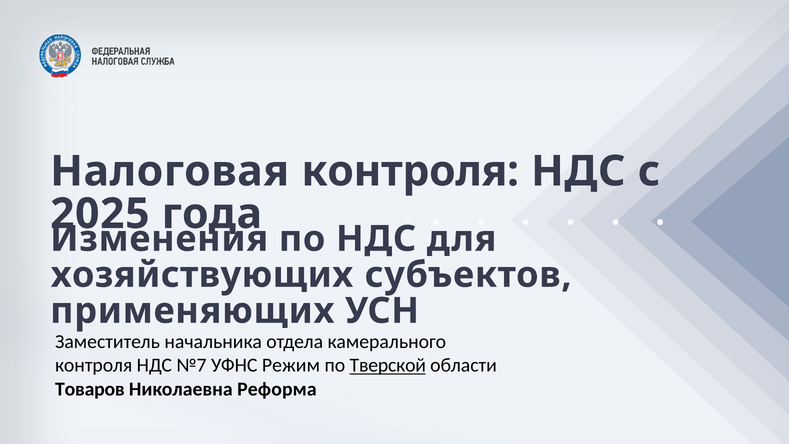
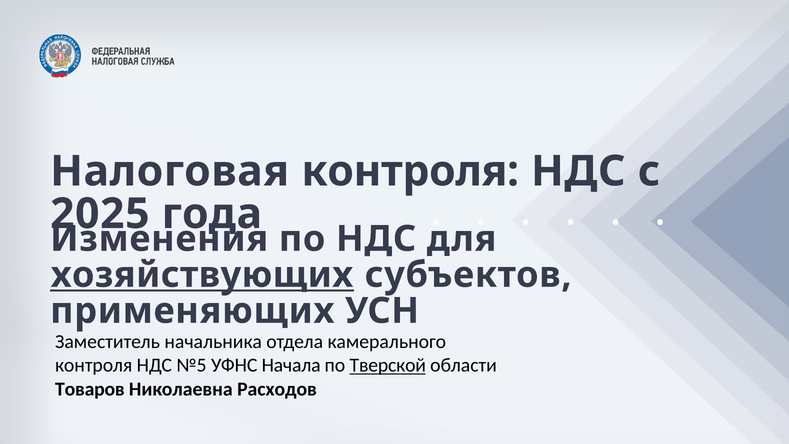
хозяйствующих underline: none -> present (202, 275)
№7: №7 -> №5 (191, 365)
Режим: Режим -> Начала (291, 365)
Реформа: Реформа -> Расходов (277, 389)
